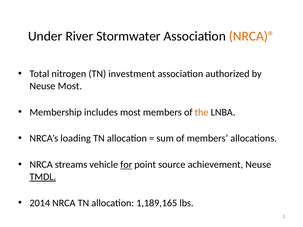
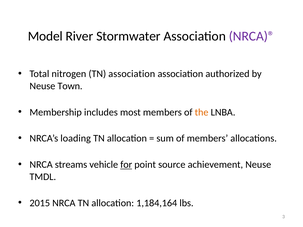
Under: Under -> Model (45, 36)
NRCA)® colour: orange -> purple (252, 36)
TN investment: investment -> association (132, 74)
Neuse Most: Most -> Town (70, 86)
TMDL underline: present -> none (43, 177)
2014: 2014 -> 2015 (40, 203)
1,189,165: 1,189,165 -> 1,184,164 (157, 203)
